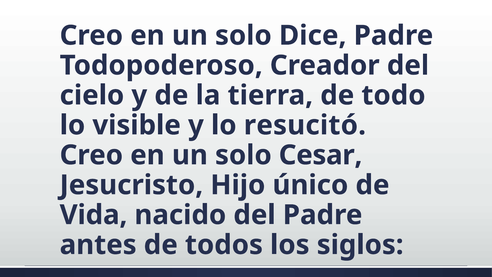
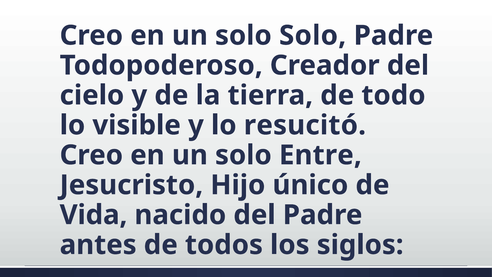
solo Dice: Dice -> Solo (313, 35)
Cesar: Cesar -> Entre (320, 155)
